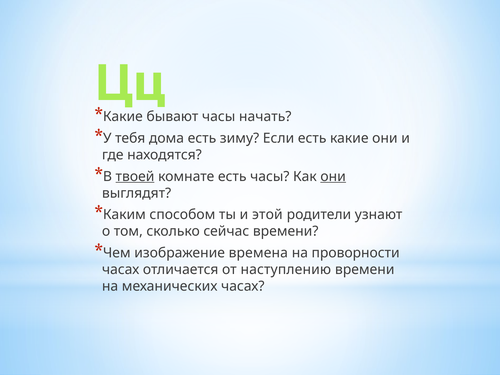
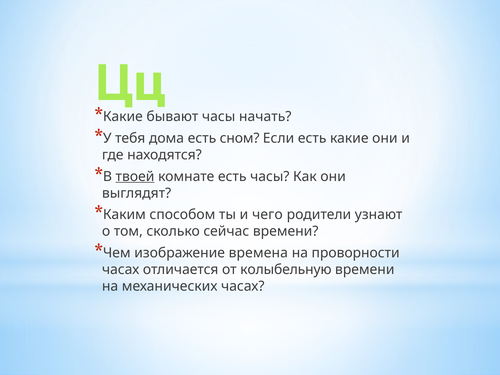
зиму: зиму -> сном (240, 138)
они underline: present -> none (333, 176)
этой: этой -> чего (267, 215)
наступлению: наступлению -> колыбельную (286, 270)
